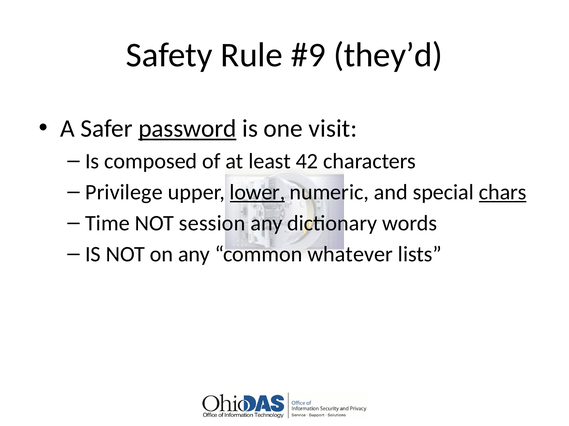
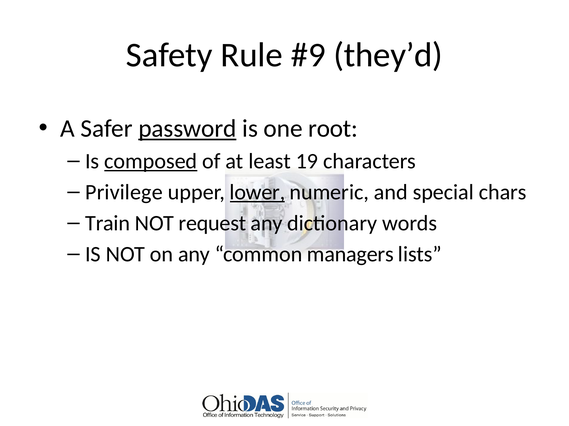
visit: visit -> root (333, 129)
composed underline: none -> present (151, 162)
42: 42 -> 19 (307, 162)
chars underline: present -> none (503, 193)
Time: Time -> Train (108, 224)
session: session -> request (212, 224)
whatever: whatever -> managers (350, 255)
